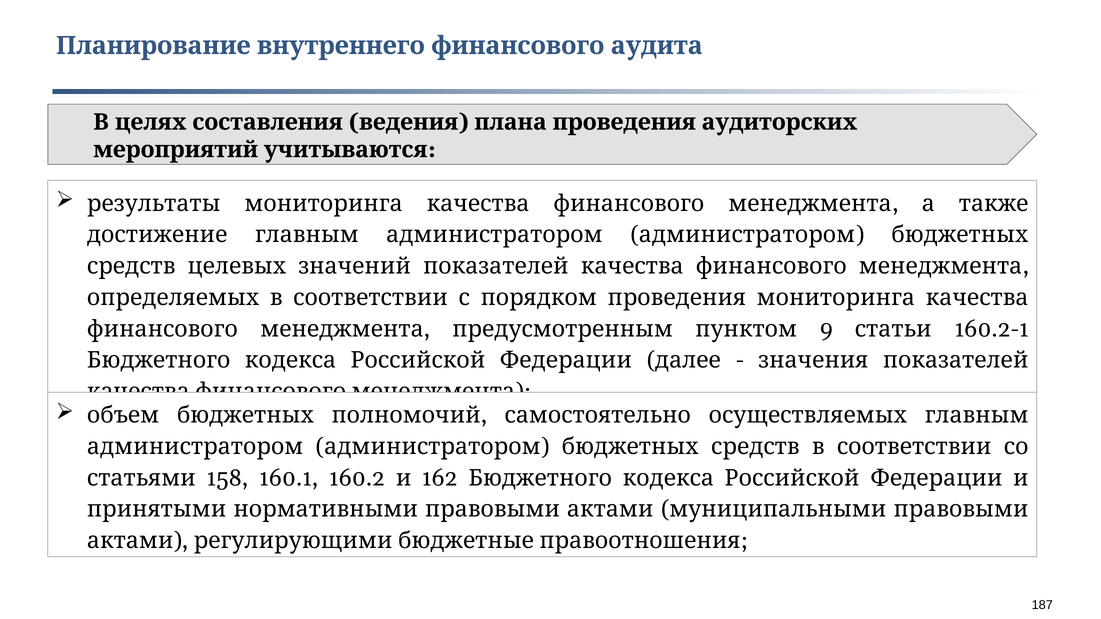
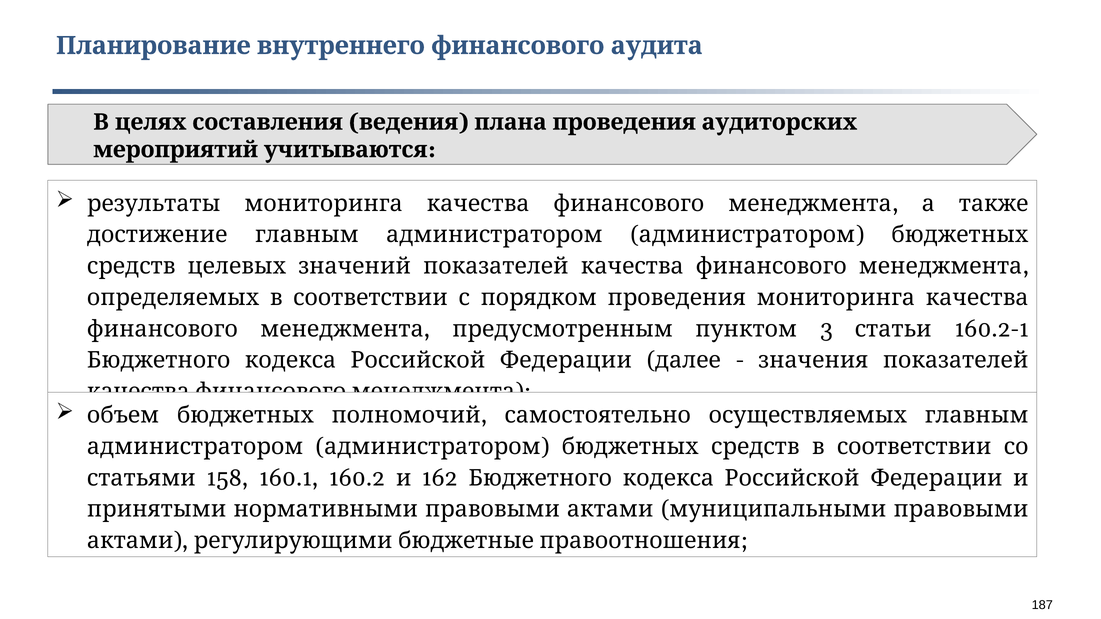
9: 9 -> 3 (826, 329)
